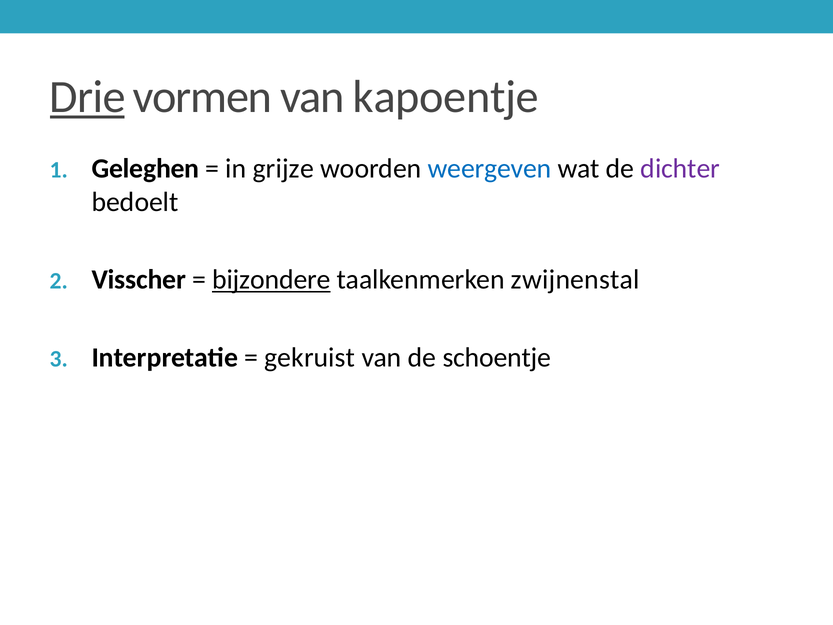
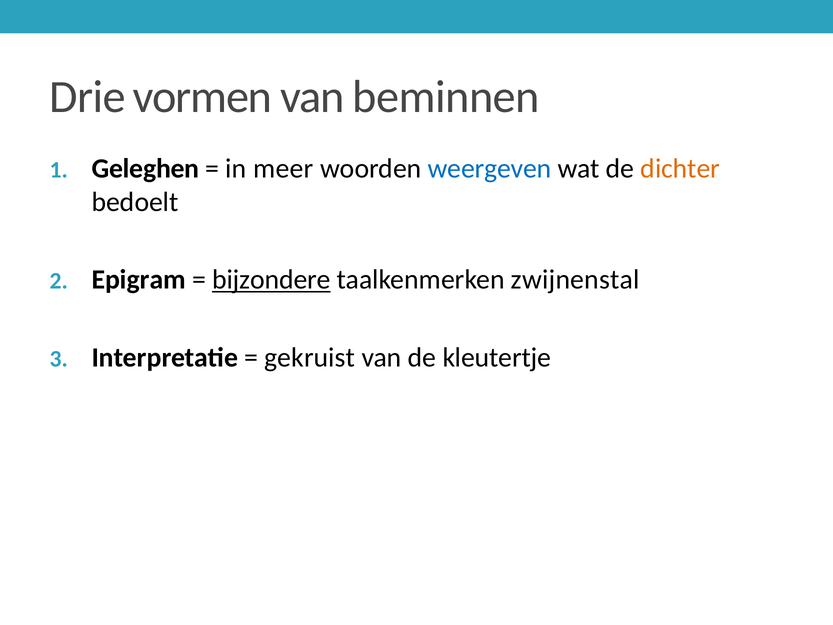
Drie underline: present -> none (88, 97)
kapoentje: kapoentje -> beminnen (446, 97)
grijze: grijze -> meer (283, 169)
dichter colour: purple -> orange (680, 169)
Visscher: Visscher -> Epigram (139, 280)
schoentje: schoentje -> kleutertje (497, 357)
